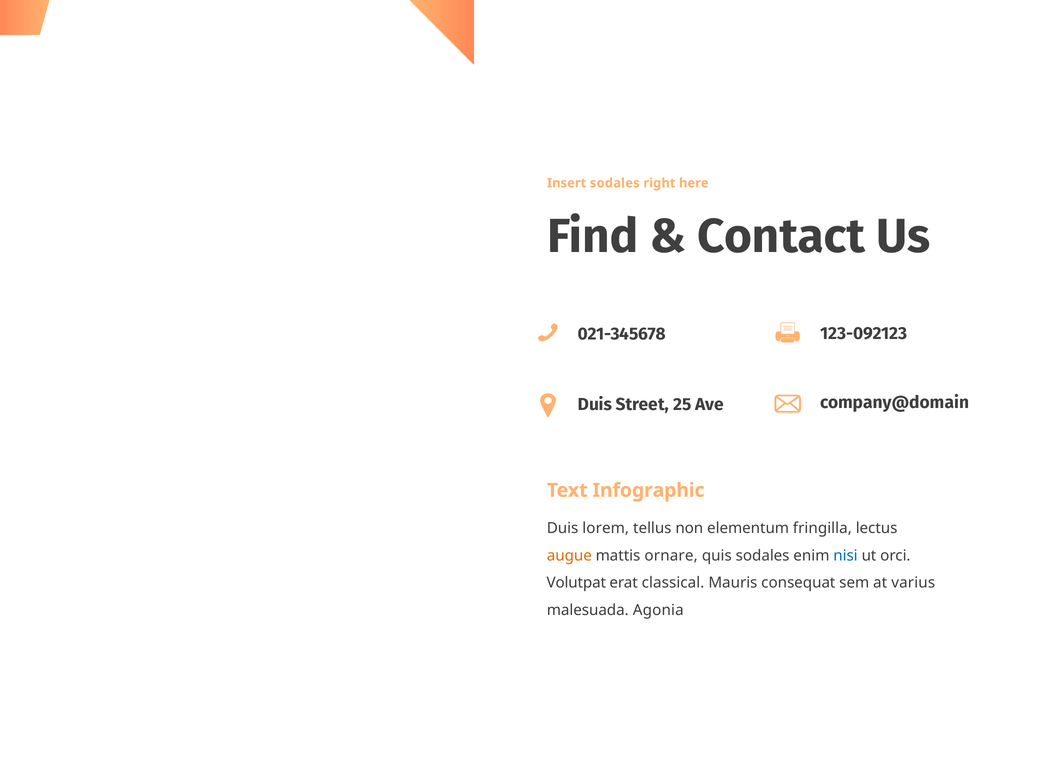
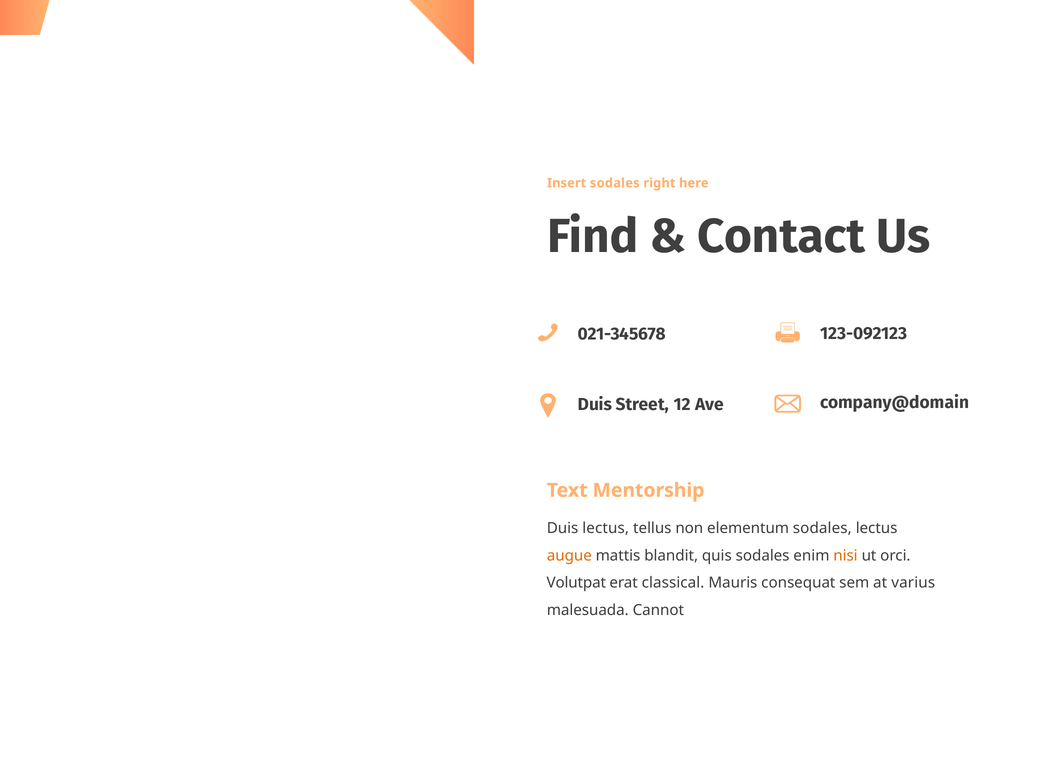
25: 25 -> 12 (682, 404)
Infographic: Infographic -> Mentorship (648, 490)
Duis lorem: lorem -> lectus (606, 528)
elementum fringilla: fringilla -> sodales (822, 528)
ornare: ornare -> blandit (671, 556)
nisi colour: blue -> orange (845, 556)
Agonia: Agonia -> Cannot (658, 610)
